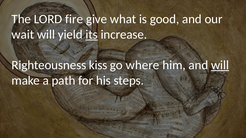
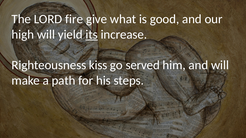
wait: wait -> high (23, 35)
where: where -> served (143, 65)
will underline: present -> none (220, 65)
